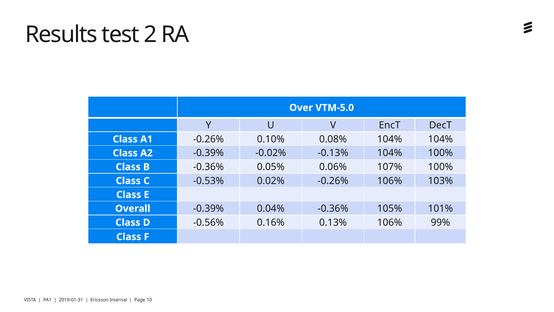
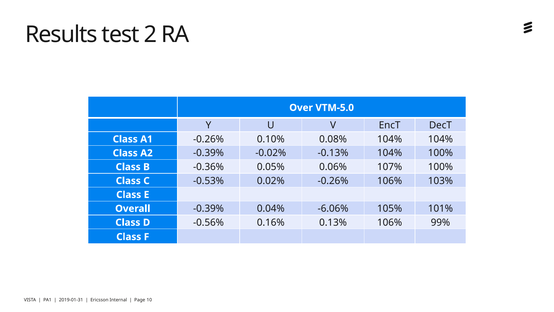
0.04% -0.36%: -0.36% -> -6.06% (333, 208)
